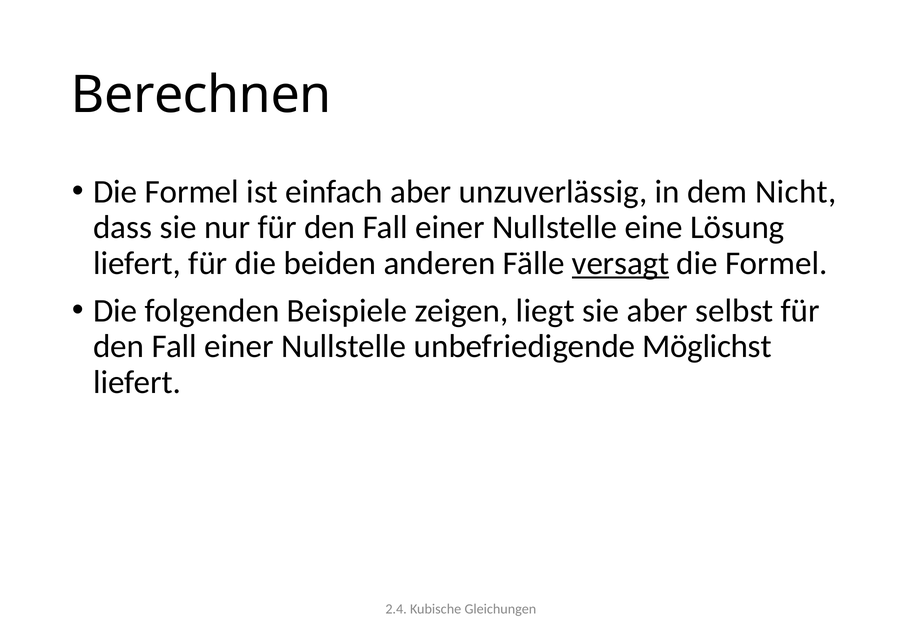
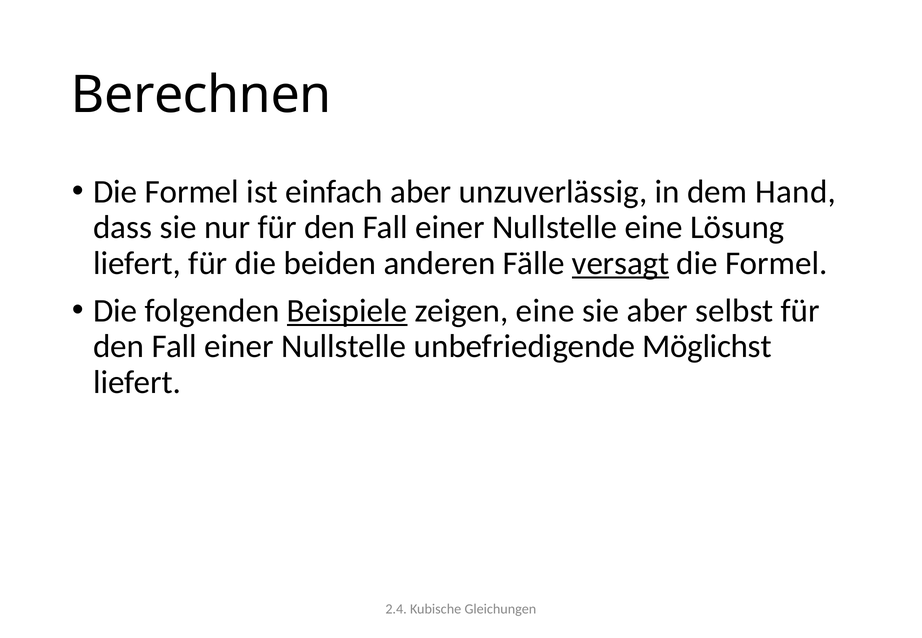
Nicht: Nicht -> Hand (796, 192)
Beispiele underline: none -> present (347, 311)
zeigen liegt: liegt -> eine (545, 311)
